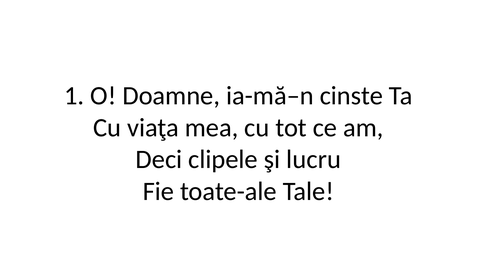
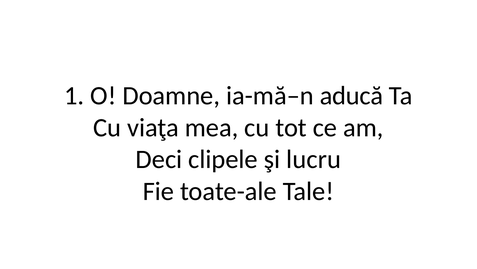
cinste: cinste -> aducă (352, 95)
